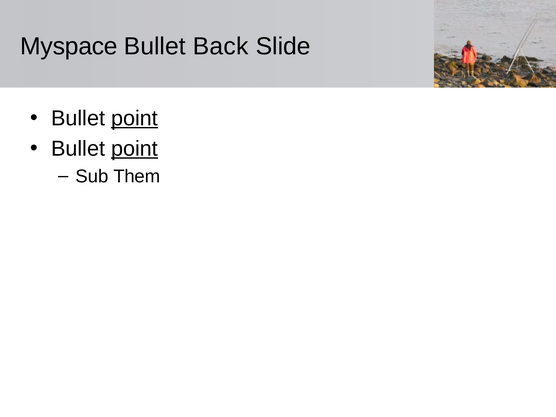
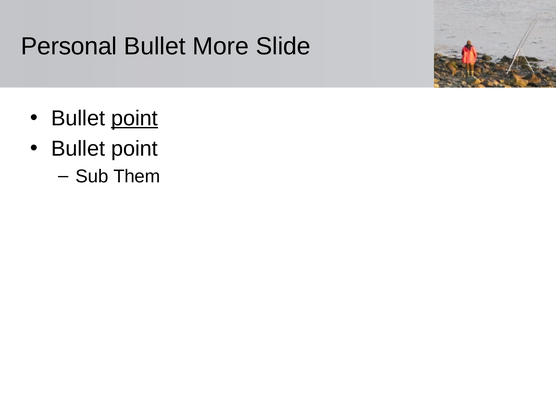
Myspace: Myspace -> Personal (69, 46)
Back: Back -> More (221, 46)
point underline: present -> none (134, 149)
